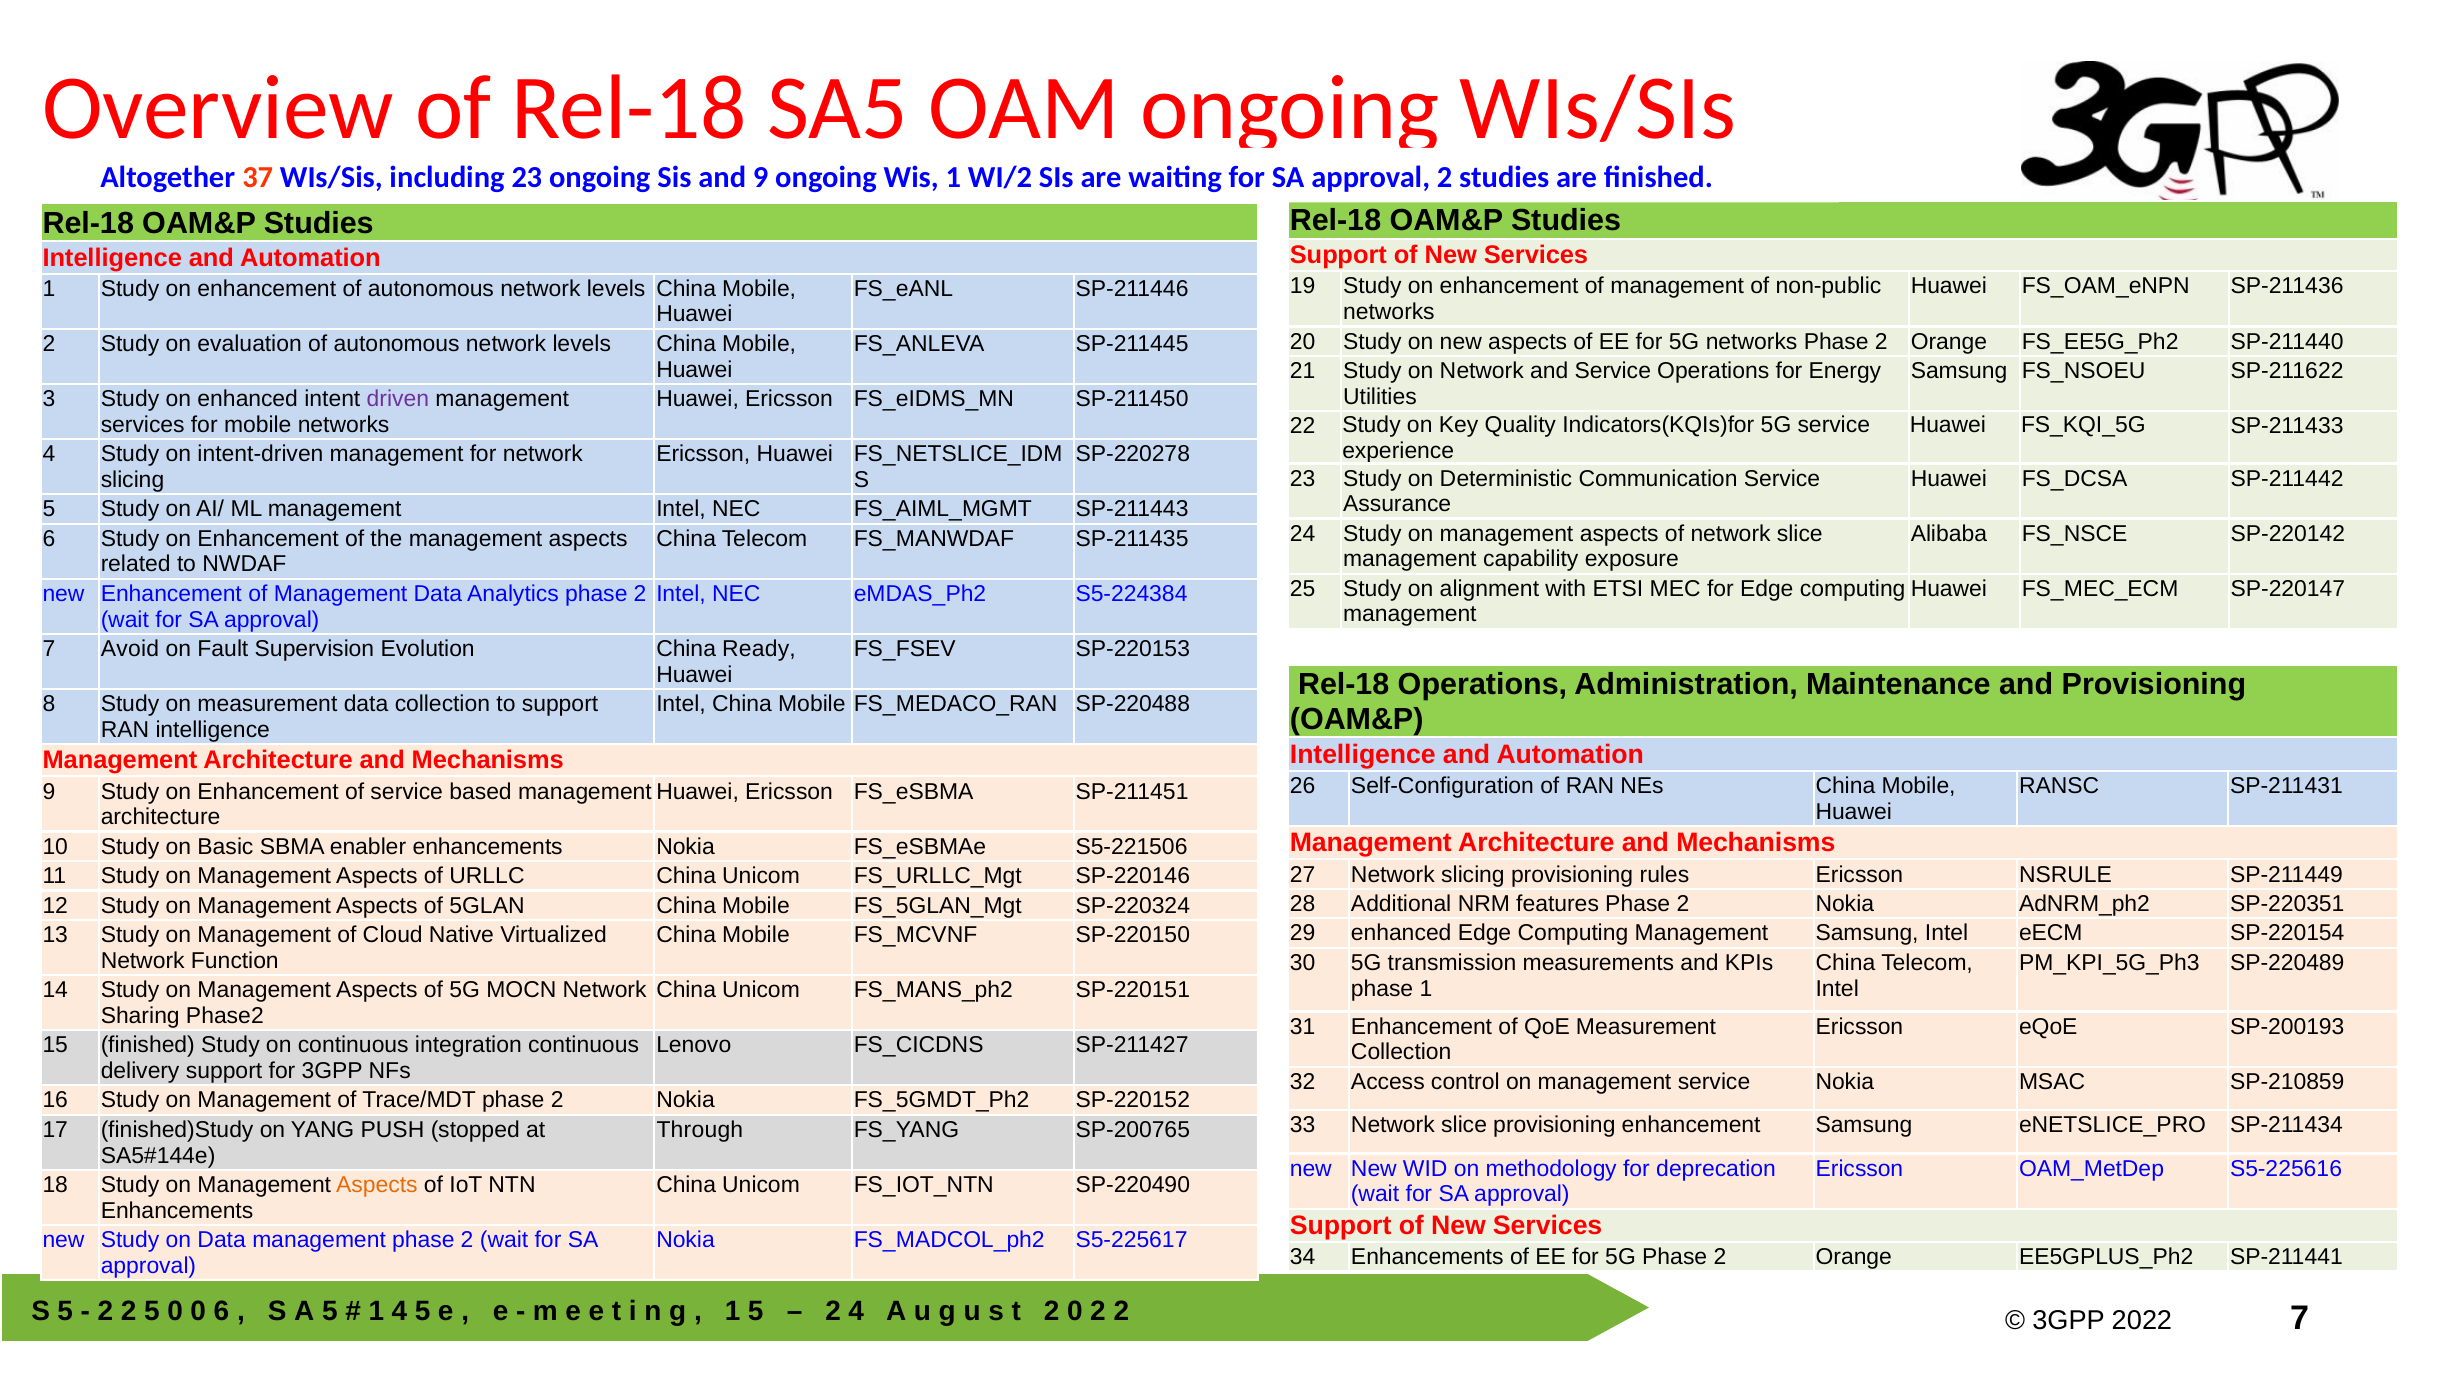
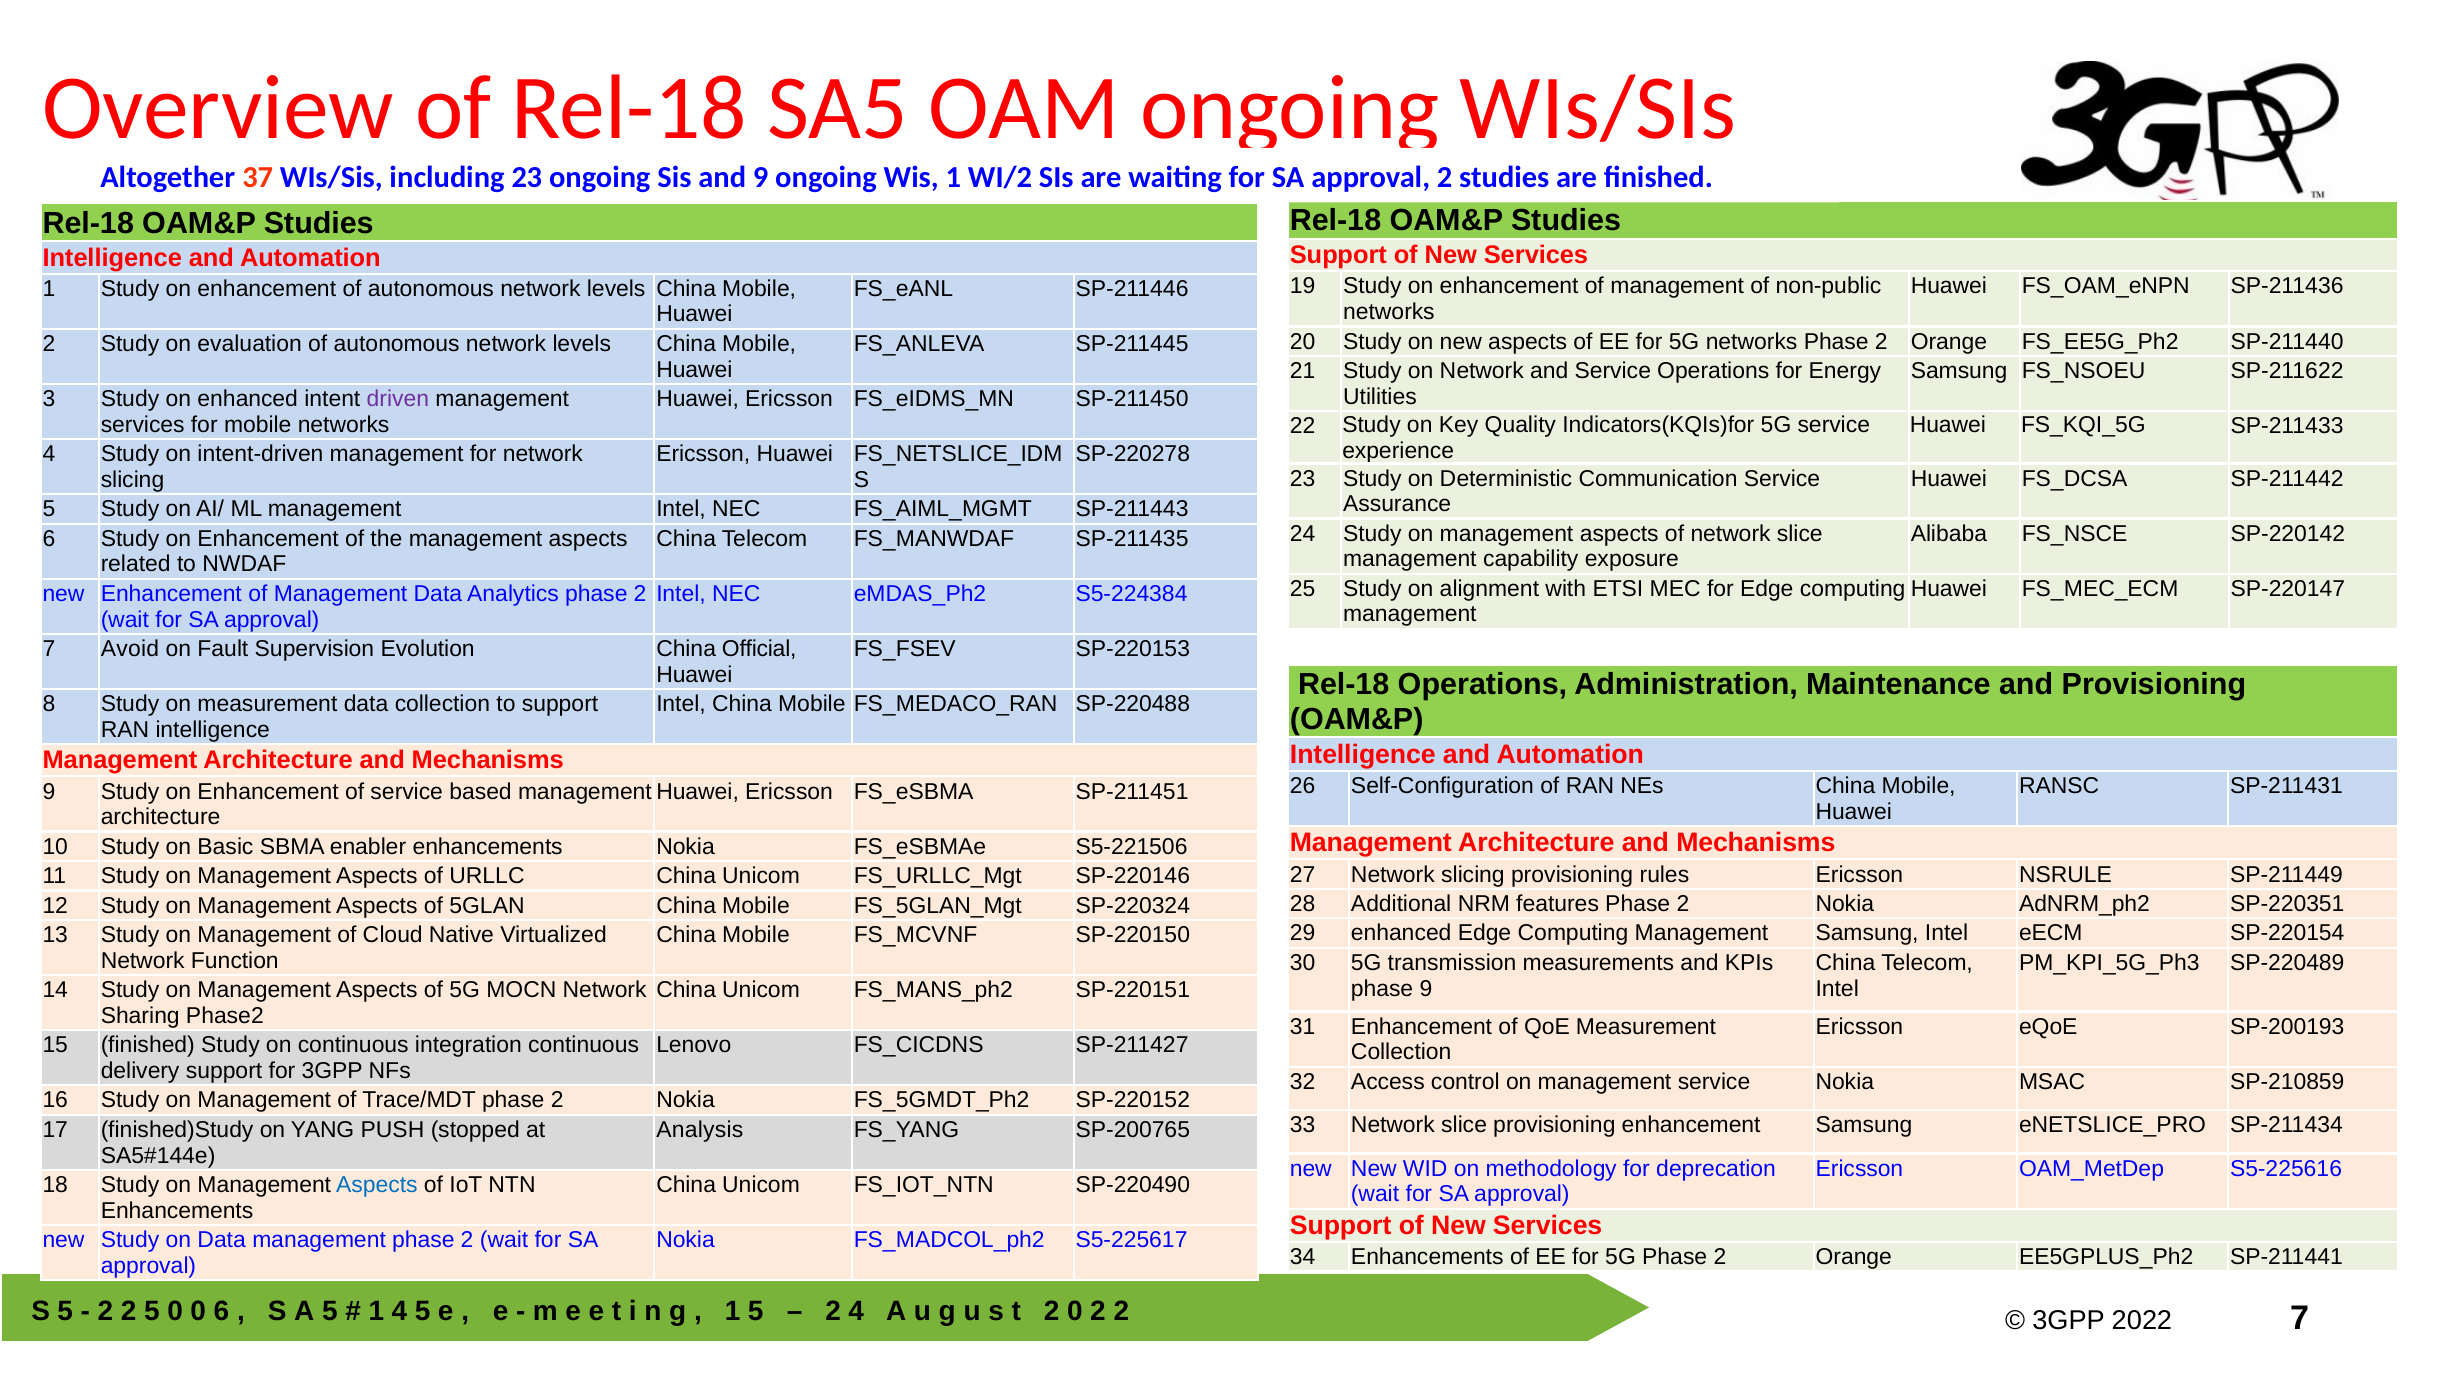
Ready: Ready -> Official (759, 649)
phase 1: 1 -> 9 (1426, 989)
Through: Through -> Analysis (700, 1130)
Aspects colour: orange -> blue (377, 1185)
